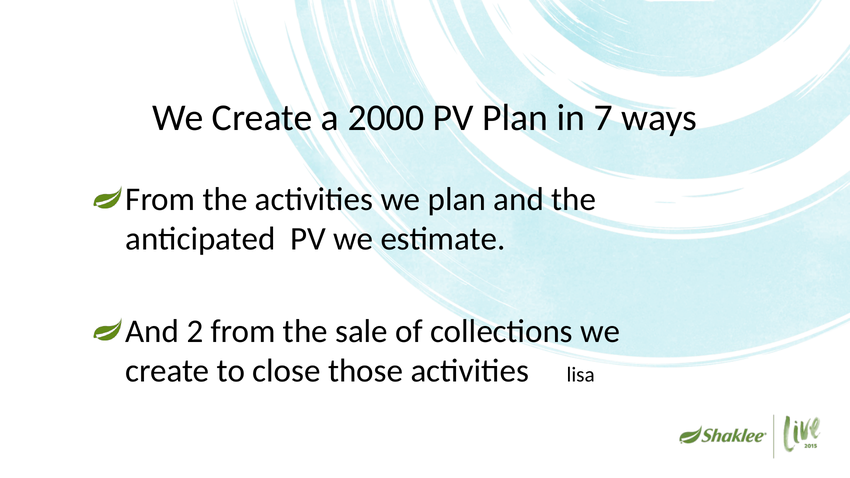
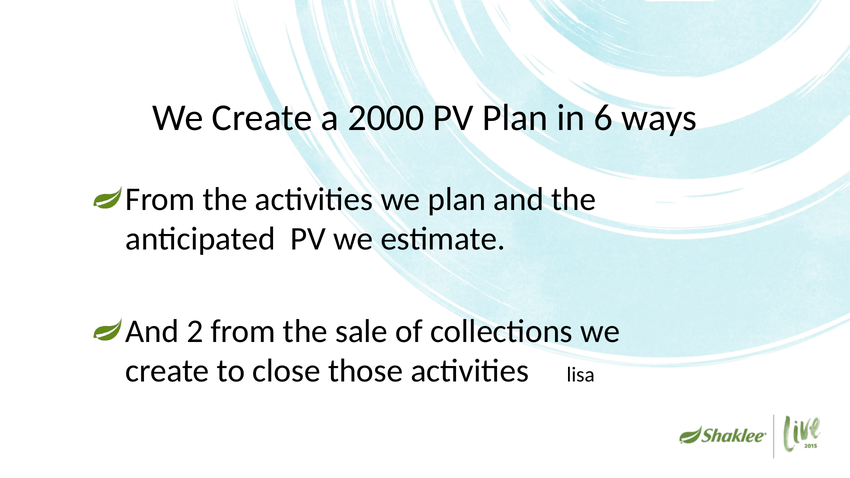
7: 7 -> 6 (603, 118)
